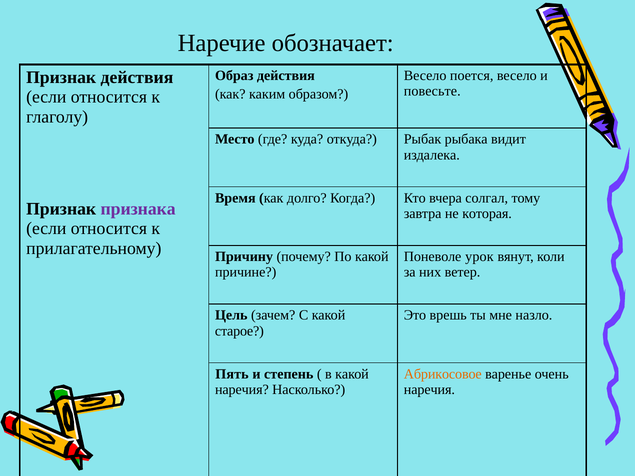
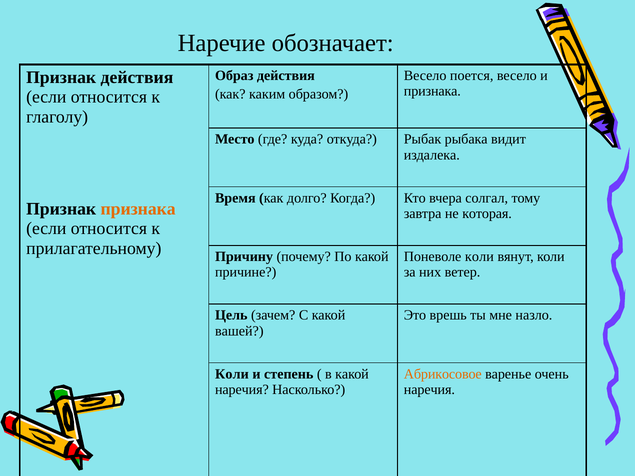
повесьте: повесьте -> признака (432, 91)
признака colour: purple -> orange (138, 209)
Поневоле урок: урок -> коли (479, 257)
старое: старое -> вашей (239, 331)
Пять: Пять -> Коли (232, 374)
